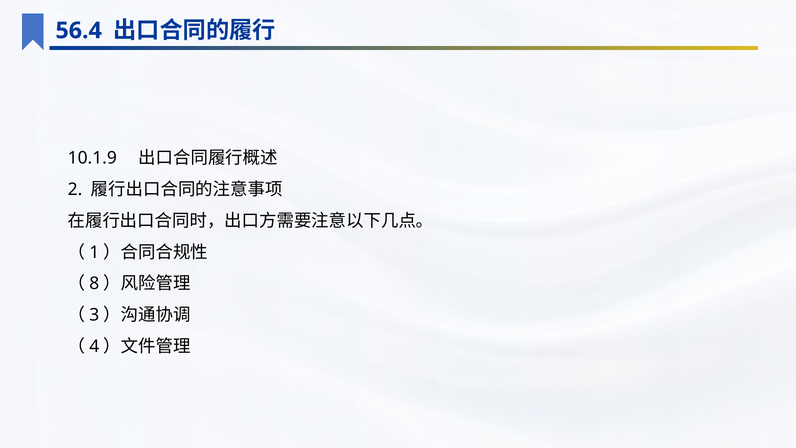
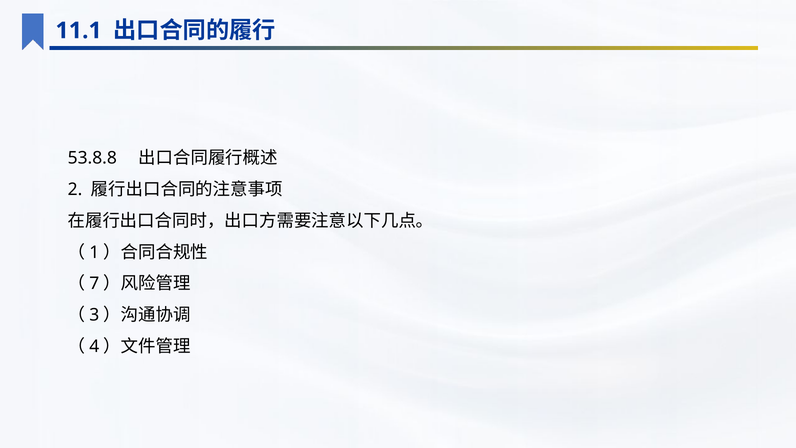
56.4: 56.4 -> 11.1 (79, 31)
10.1.9: 10.1.9 -> 53.8.8 (92, 158)
8: 8 -> 7 (94, 283)
